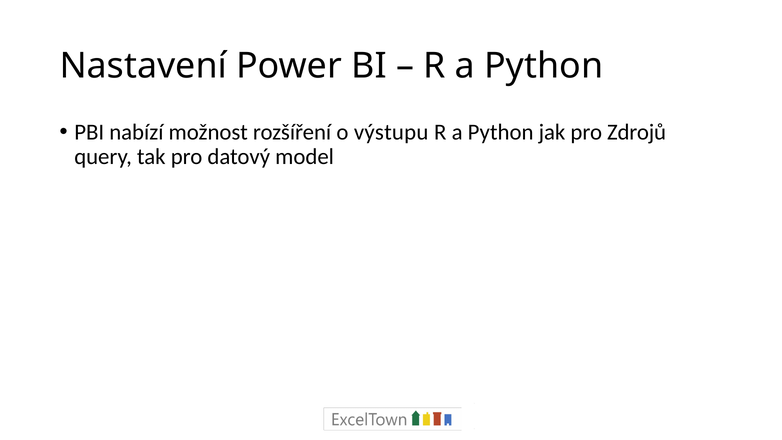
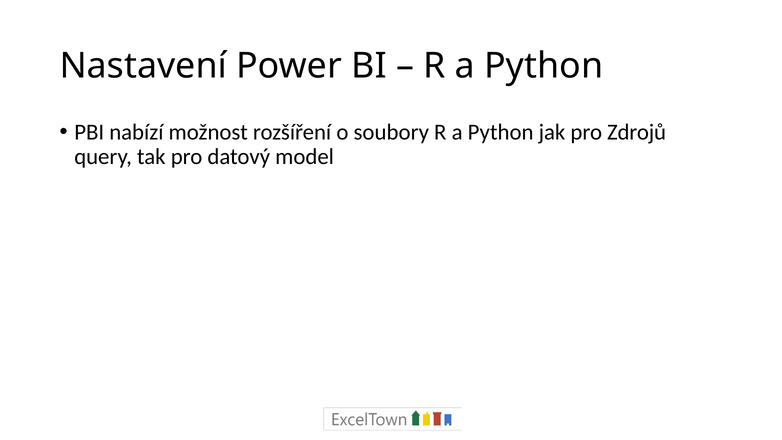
výstupu: výstupu -> soubory (391, 132)
